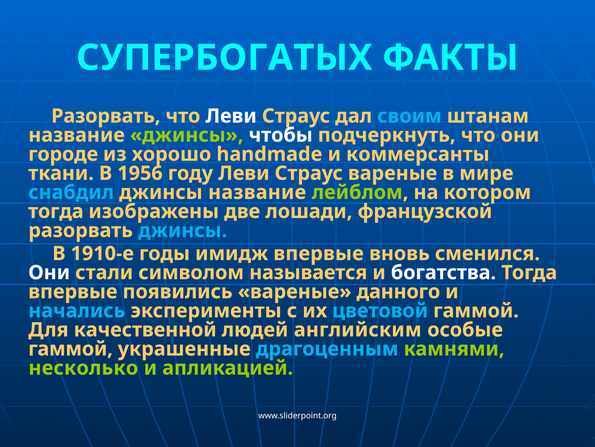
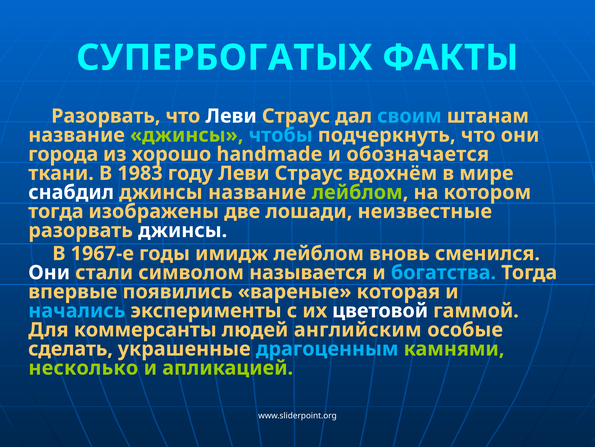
чтобы colour: white -> light blue (281, 135)
городе: городе -> города (63, 154)
коммерсанты: коммерсанты -> обозначается (418, 154)
1956: 1956 -> 1983 (140, 173)
Страус вареные: вареные -> вдохнём (393, 173)
снабдил colour: light blue -> white (71, 192)
французской: французской -> неизвестные (425, 211)
джинсы colour: light blue -> white (183, 230)
1910-е: 1910-е -> 1967-е (102, 253)
имидж впервые: впервые -> лейблом (319, 253)
богатства colour: white -> light blue (443, 272)
данного: данного -> которая (398, 291)
цветовой colour: light blue -> white (380, 310)
качественной: качественной -> коммерсанты (145, 329)
гаммой: гаммой -> сделать (71, 348)
